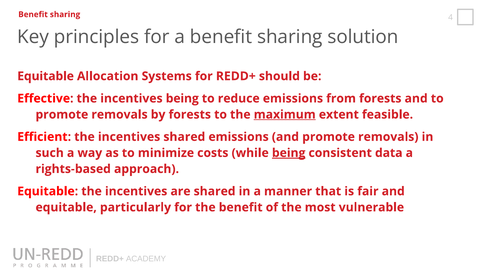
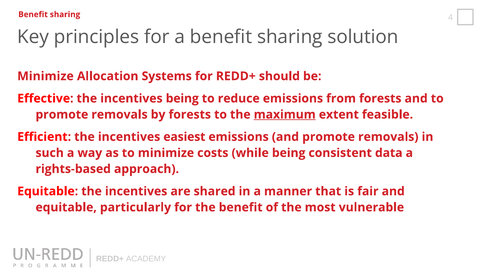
Equitable: Equitable -> Minimize (45, 76)
incentives shared: shared -> easiest (184, 137)
being underline: present -> none (289, 153)
